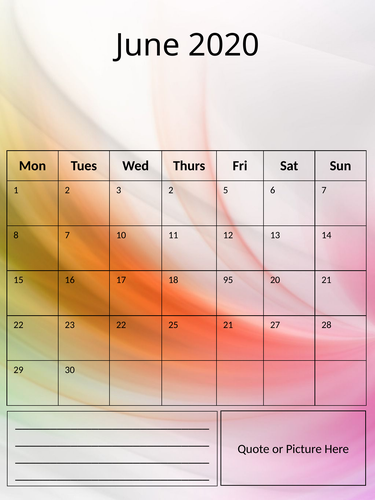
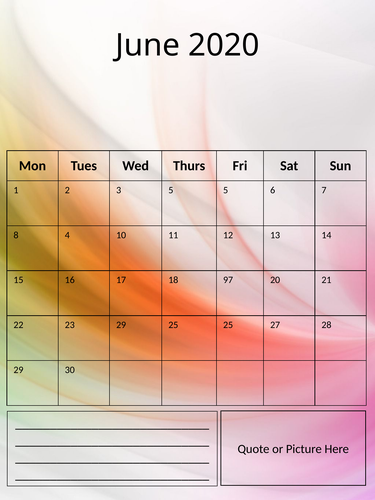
3 2: 2 -> 5 (171, 190)
8 7: 7 -> 4 (67, 235)
95: 95 -> 97 (228, 280)
23 22: 22 -> 29 (121, 325)
25 21: 21 -> 25 (228, 325)
